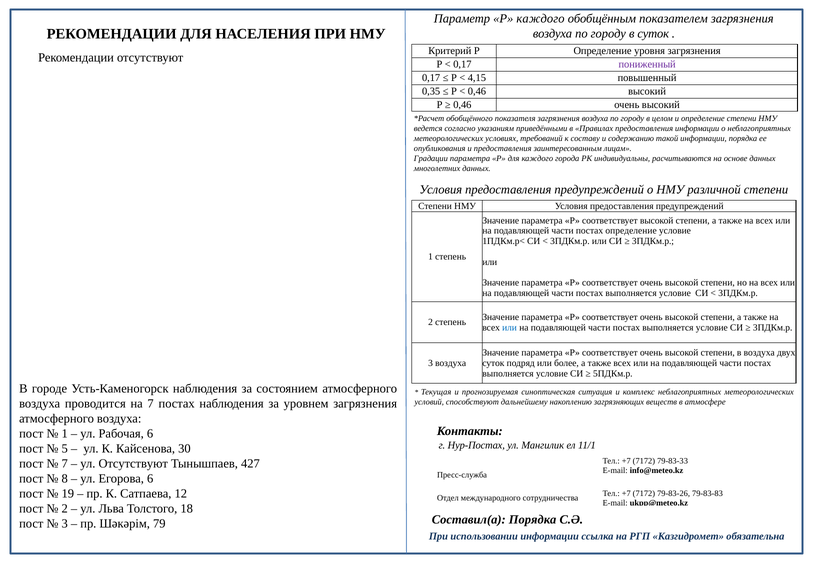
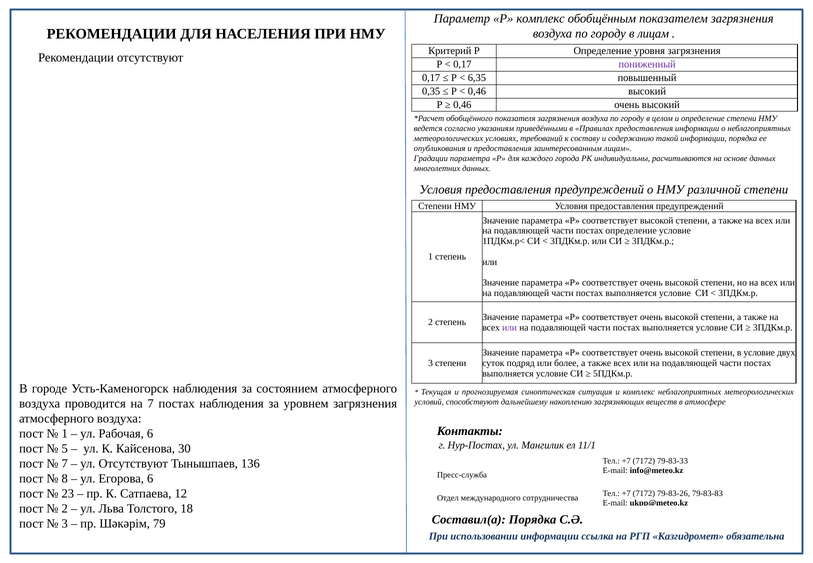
Р каждого: каждого -> комплекс (541, 19)
в суток: суток -> лицам (653, 34)
4,15: 4,15 -> 6,35 (477, 78)
или colour: blue -> purple (510, 327)
в воздуха: воздуха -> условие (759, 353)
3 воздуха: воздуха -> степени (451, 363)
427: 427 -> 136 (250, 464)
19: 19 -> 23 (68, 494)
